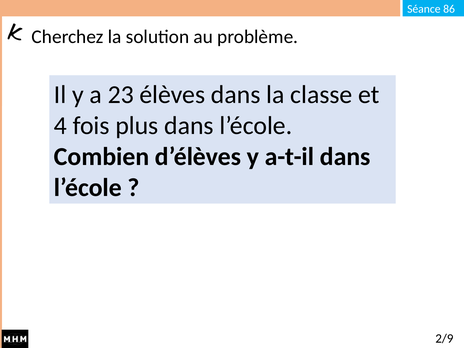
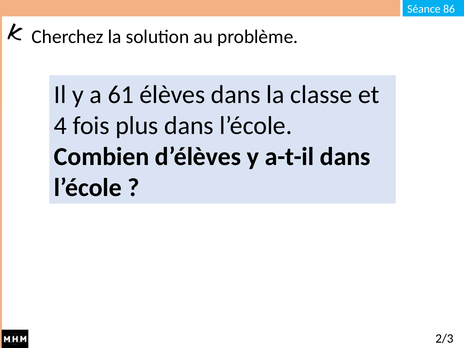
23: 23 -> 61 (121, 95)
2/9: 2/9 -> 2/3 (444, 339)
